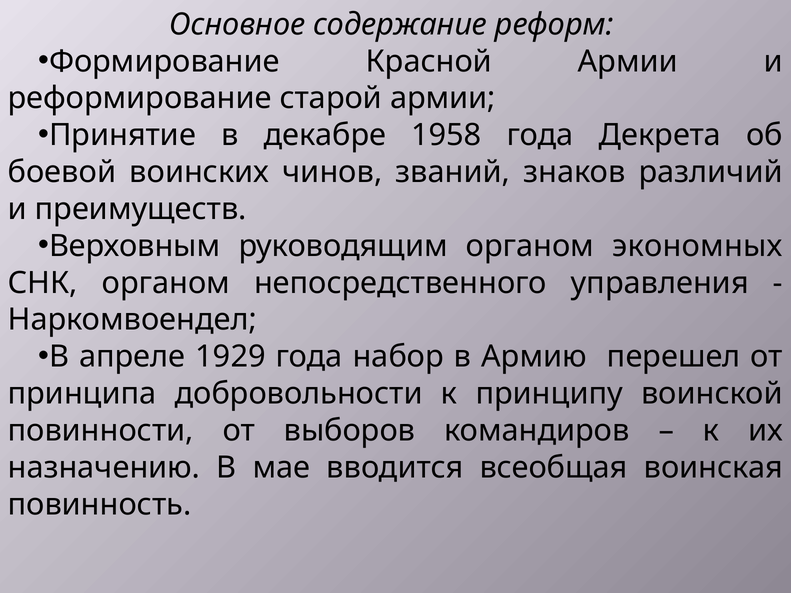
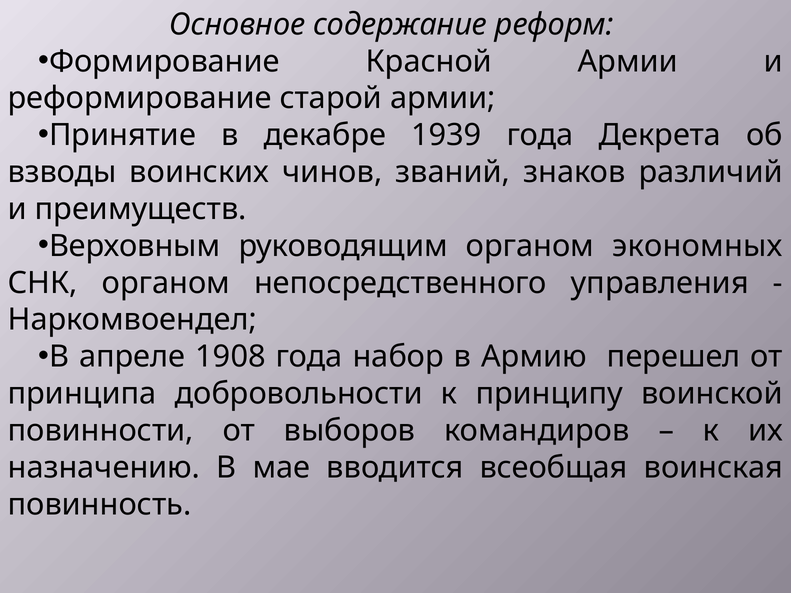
1958: 1958 -> 1939 (446, 135)
боевой: боевой -> взводы (62, 172)
1929: 1929 -> 1908 (231, 357)
